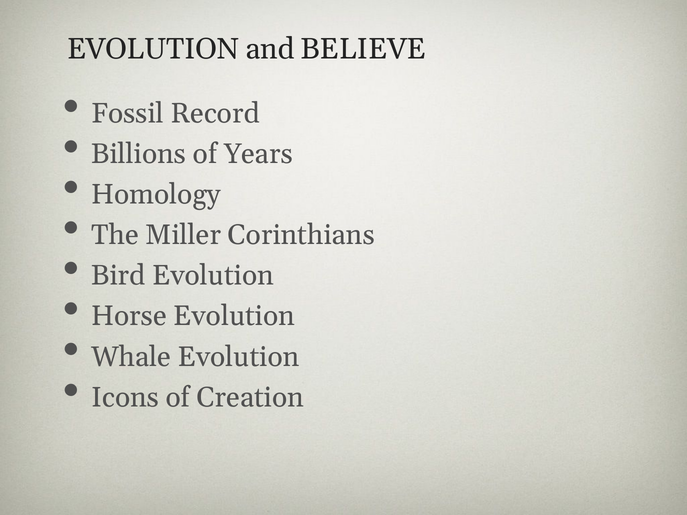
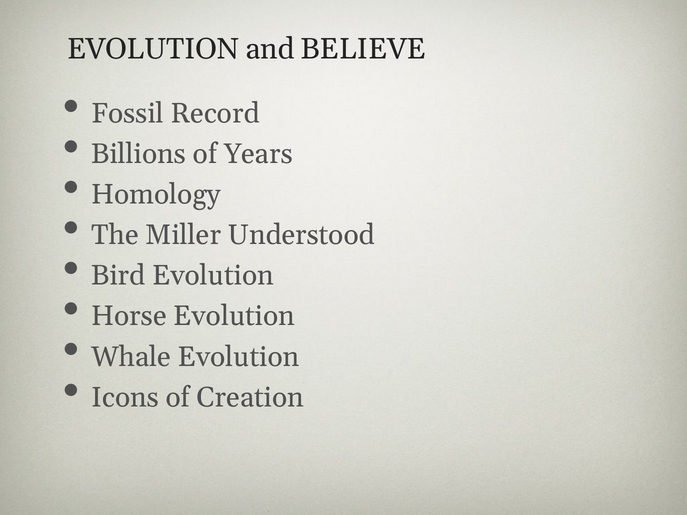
Corinthians: Corinthians -> Understood (301, 235)
